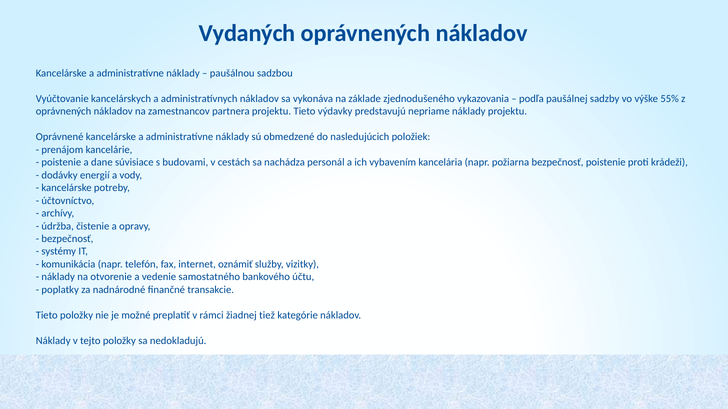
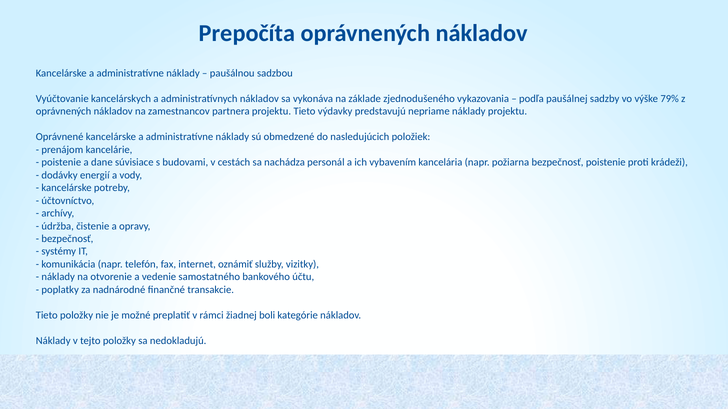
Vydaných: Vydaných -> Prepočíta (247, 33)
55%: 55% -> 79% (670, 99)
tiež: tiež -> boli (267, 316)
